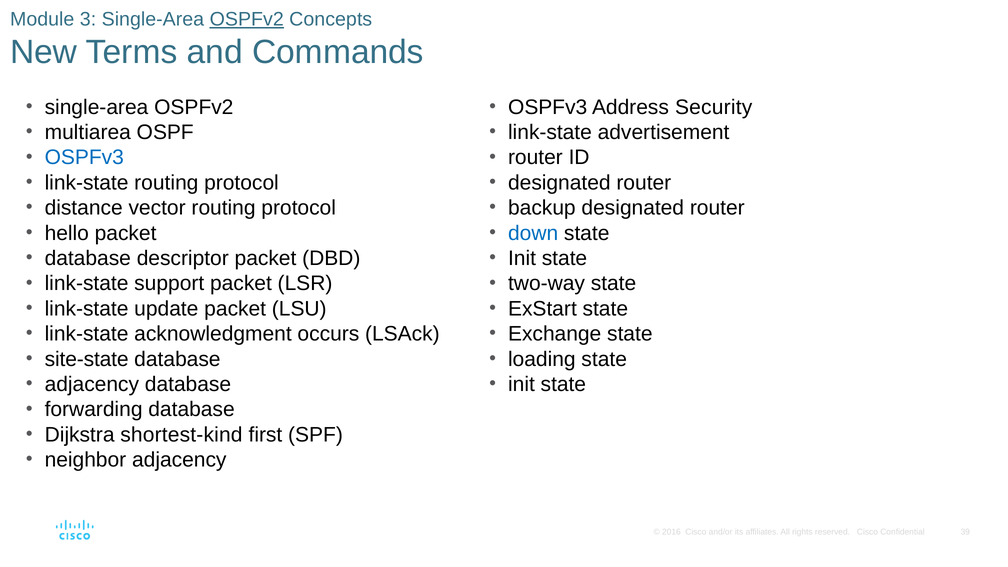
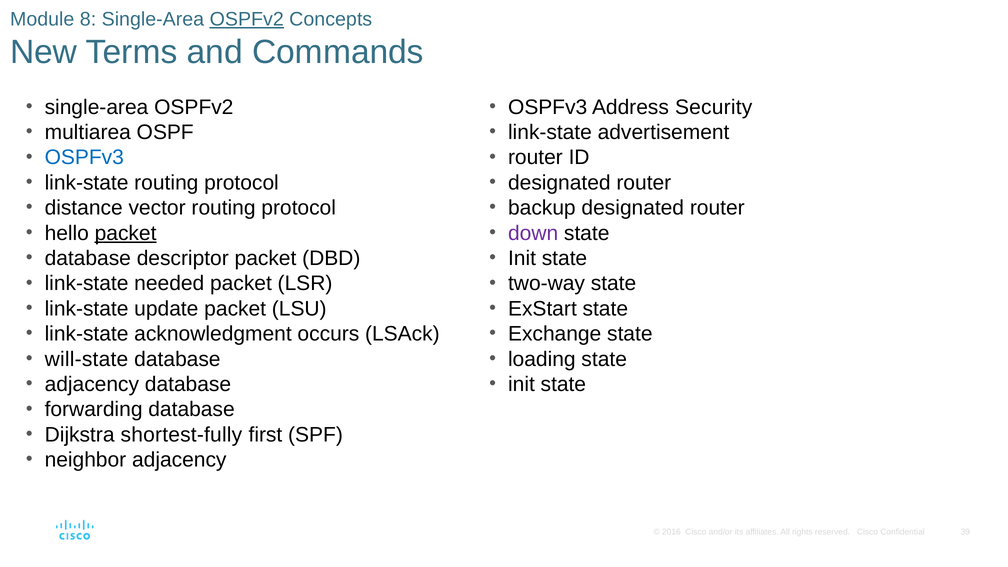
3: 3 -> 8 (88, 19)
packet underline: none -> present (126, 233)
down colour: blue -> purple (533, 233)
support: support -> needed (169, 284)
site-state: site-state -> will-state (86, 359)
shortest-kind: shortest-kind -> shortest-fully (181, 435)
